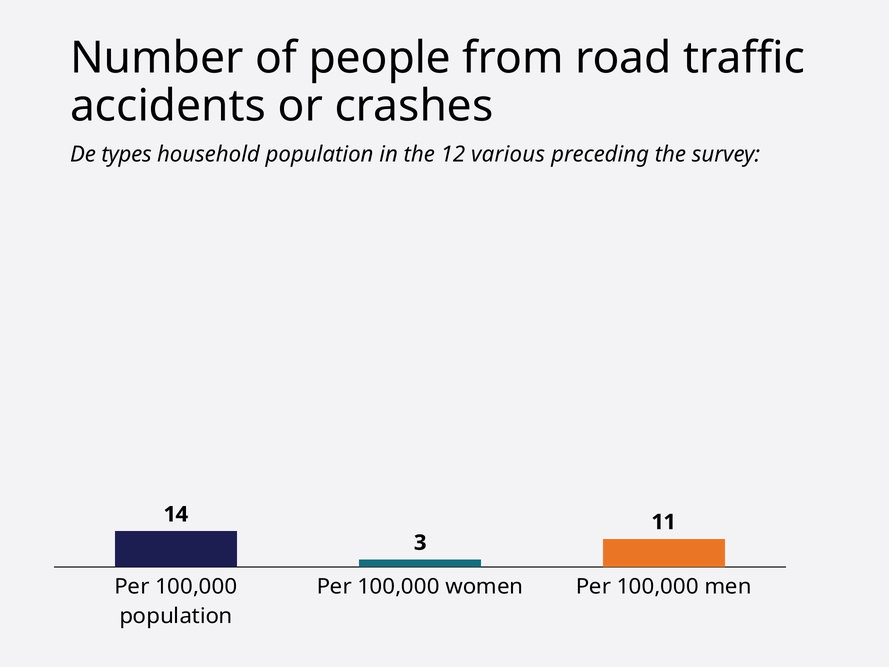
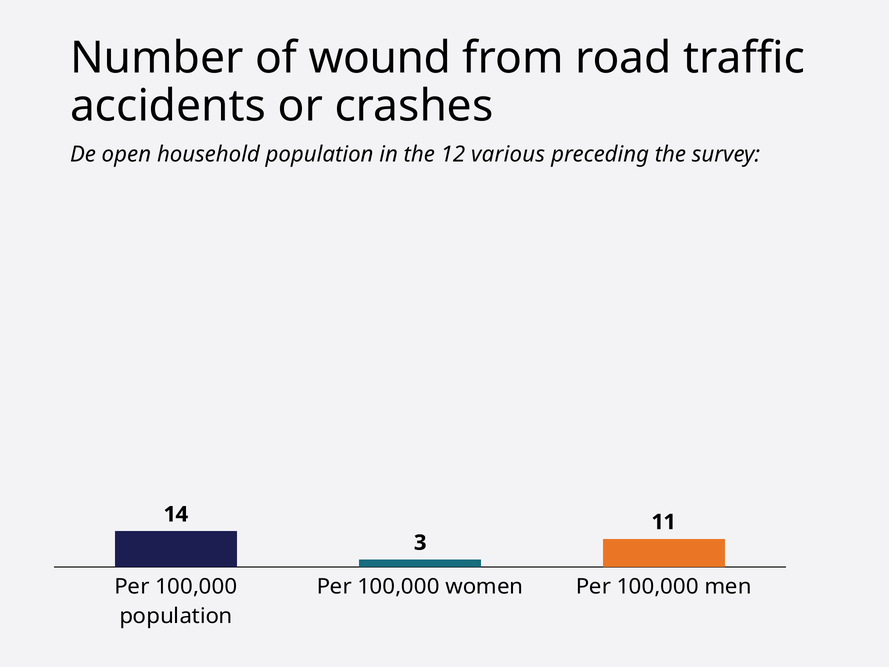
people: people -> wound (380, 58)
types: types -> open (126, 154)
